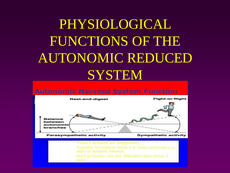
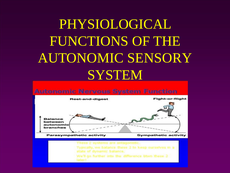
REDUCED: REDUCED -> SENSORY (160, 58)
